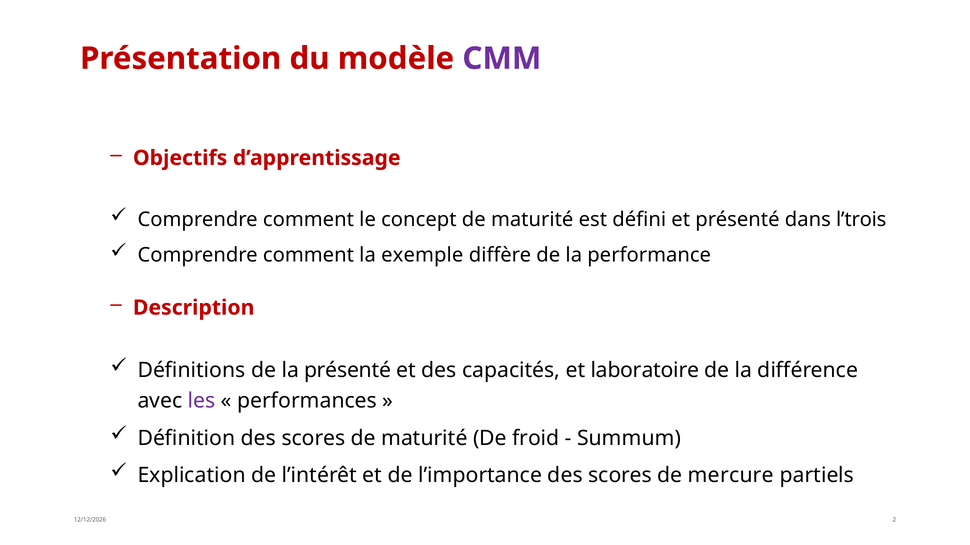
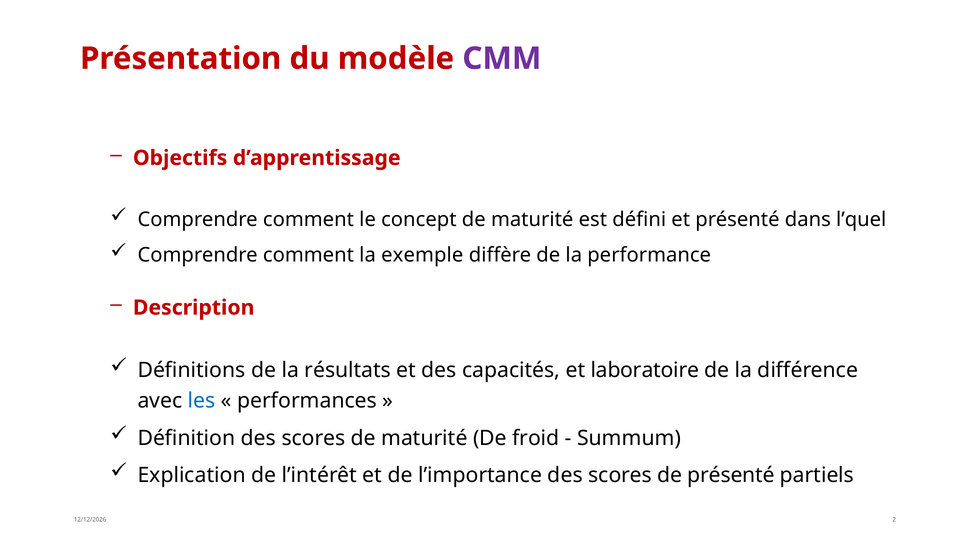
l’trois: l’trois -> l’quel (861, 220)
la présenté: présenté -> résultats (348, 371)
les colour: purple -> blue (202, 401)
de mercure: mercure -> présenté (731, 476)
